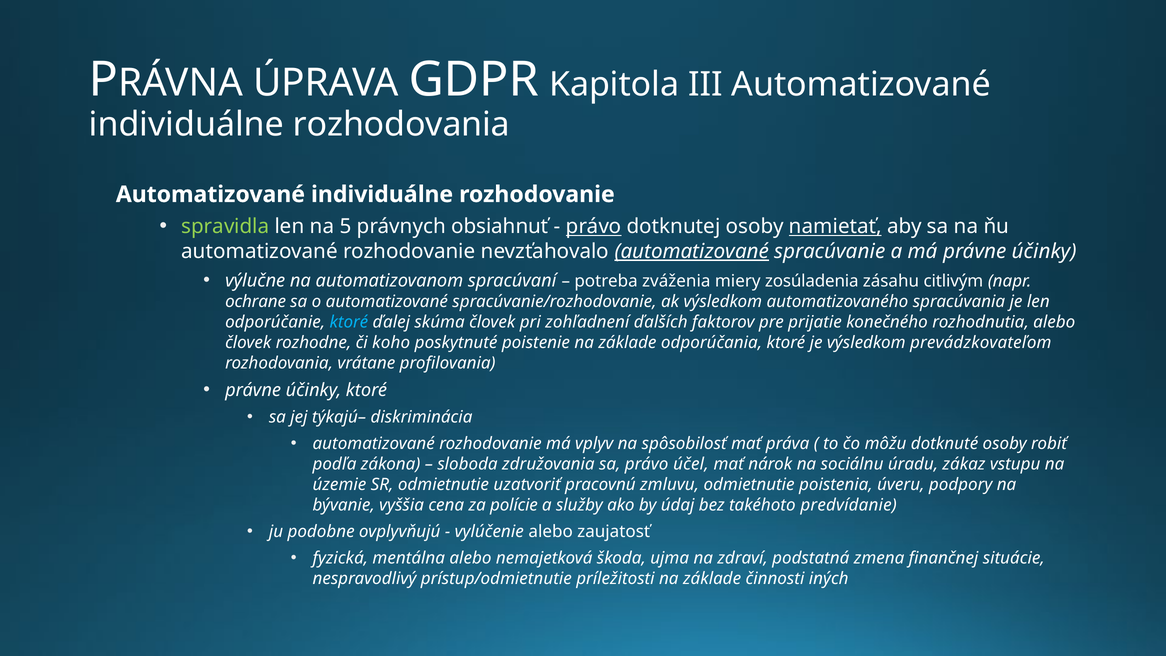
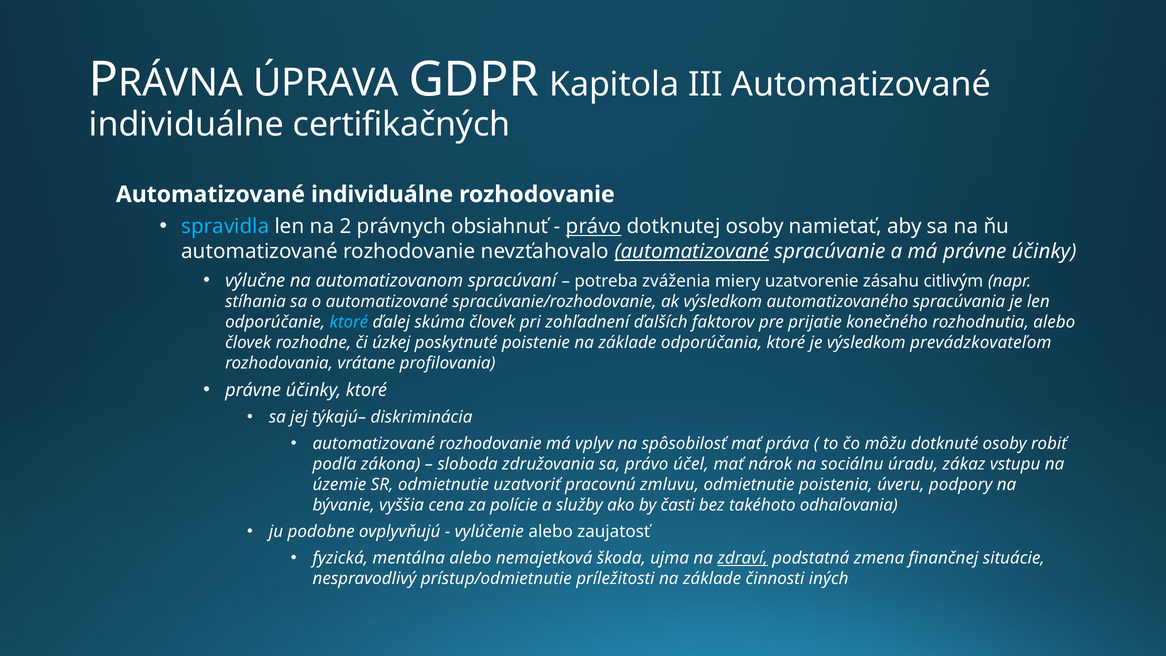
individuálne rozhodovania: rozhodovania -> certifikačných (402, 124)
spravidla colour: light green -> light blue (225, 227)
5: 5 -> 2 (345, 227)
namietať underline: present -> none (835, 227)
zosúladenia: zosúladenia -> uzatvorenie (812, 281)
ochrane: ochrane -> stíhania (255, 302)
koho: koho -> úzkej (391, 342)
údaj: údaj -> časti (678, 505)
predvídanie: predvídanie -> odhaľovania (849, 505)
zdraví underline: none -> present (743, 558)
